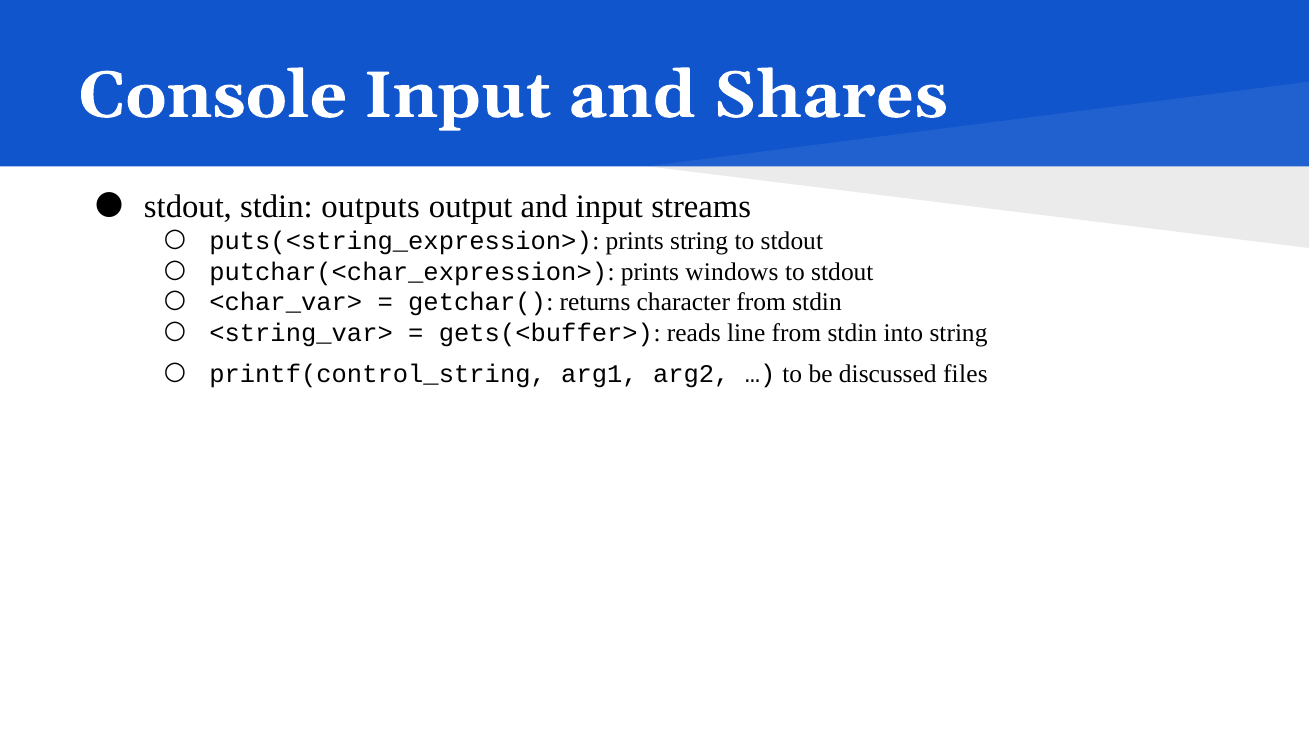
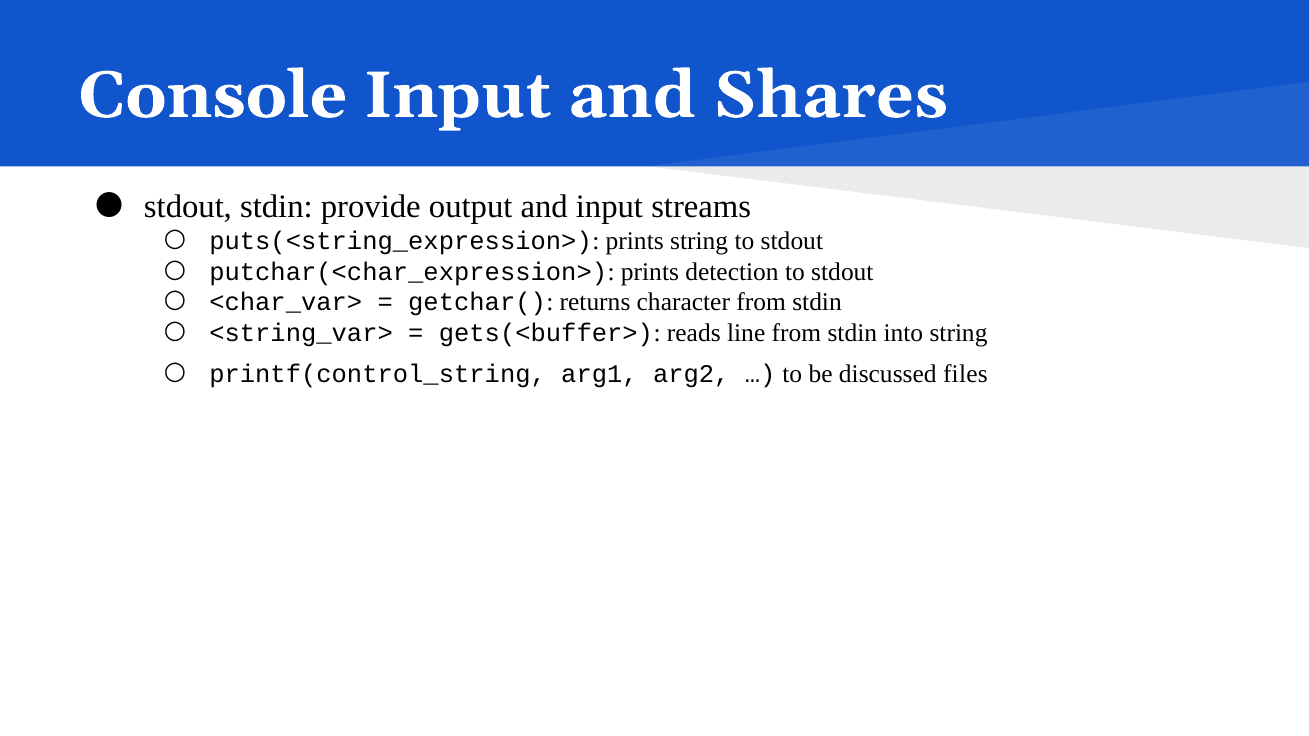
outputs: outputs -> provide (371, 207)
windows: windows -> detection (732, 272)
